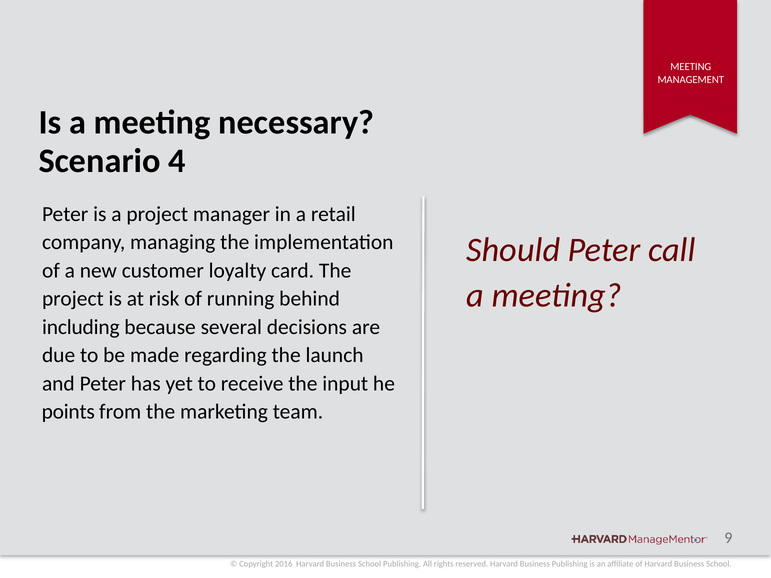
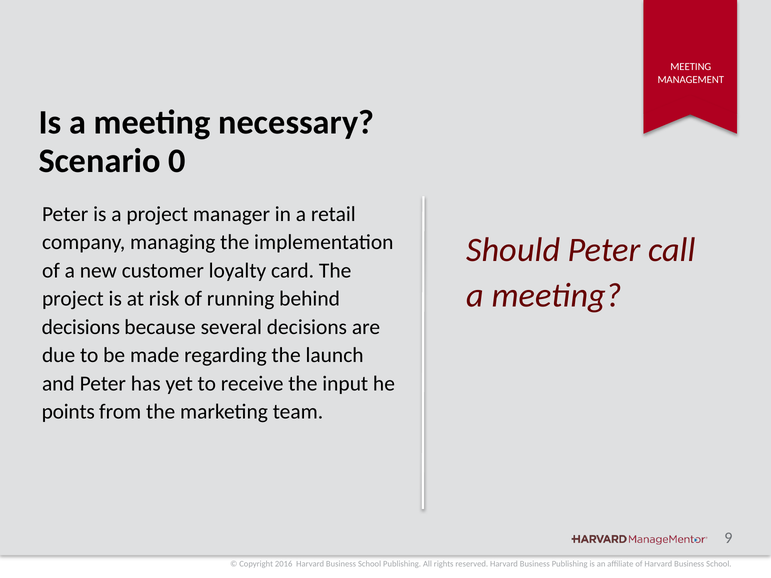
4: 4 -> 0 (177, 161)
including: including -> decisions (81, 327)
